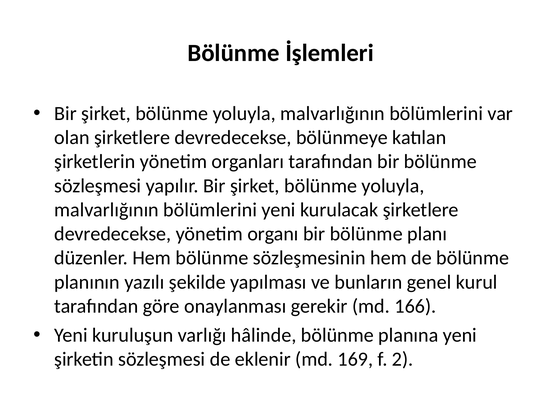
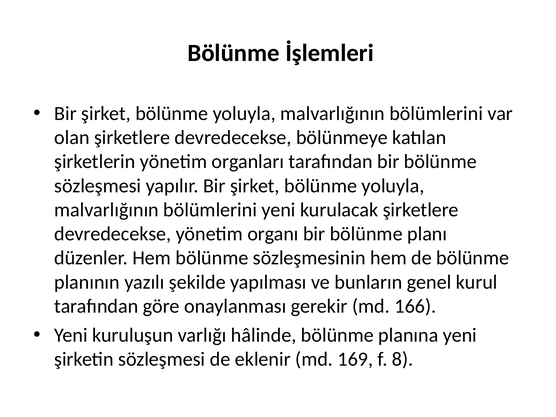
2: 2 -> 8 (403, 359)
